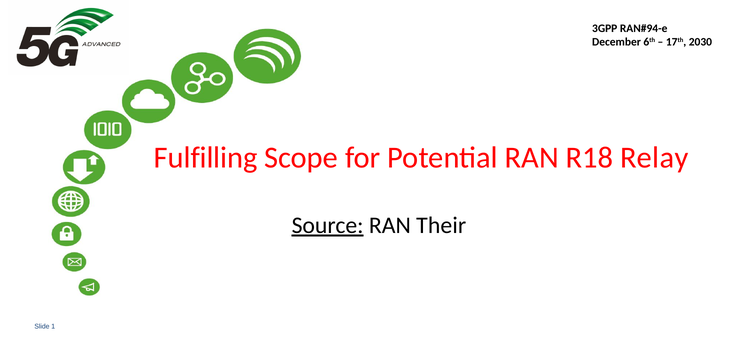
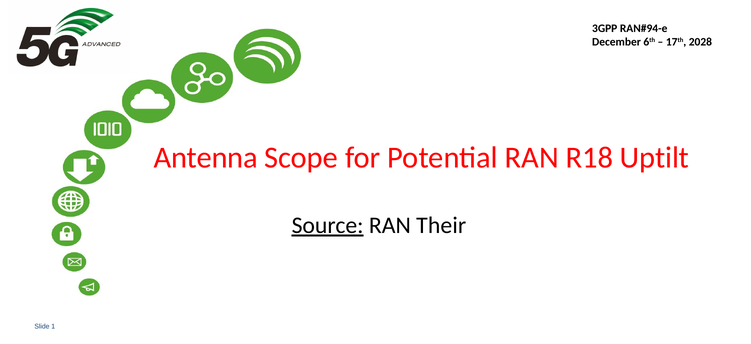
2030: 2030 -> 2028 (700, 42)
Fulfilling: Fulfilling -> Antenna (206, 158)
Relay: Relay -> Uptilt (654, 158)
